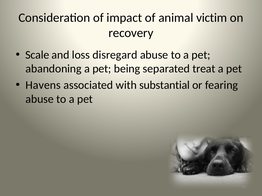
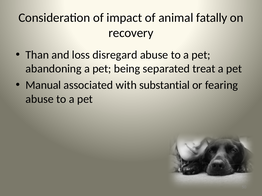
victim: victim -> fatally (212, 18)
Scale: Scale -> Than (37, 55)
Havens: Havens -> Manual (43, 85)
